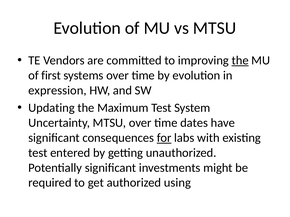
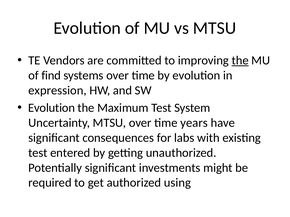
first: first -> find (51, 76)
Updating: Updating -> Evolution (52, 108)
dates: dates -> years (194, 123)
for underline: present -> none (164, 138)
